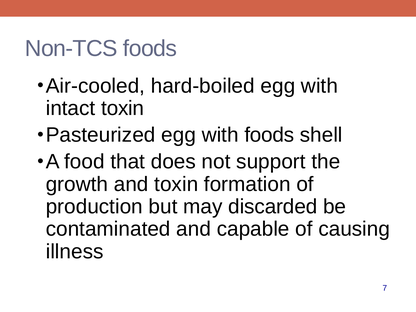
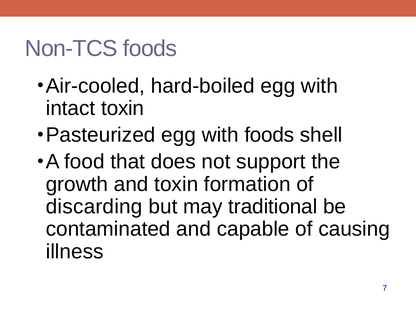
production: production -> discarding (94, 207)
discarded: discarded -> traditional (273, 207)
